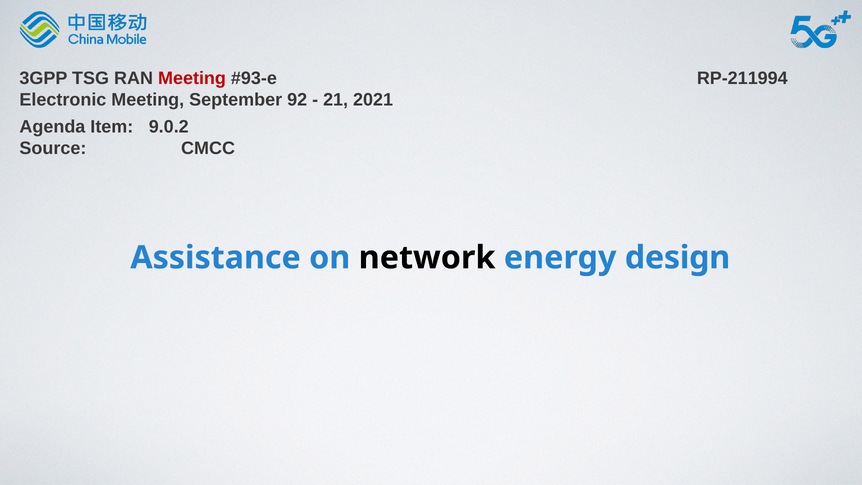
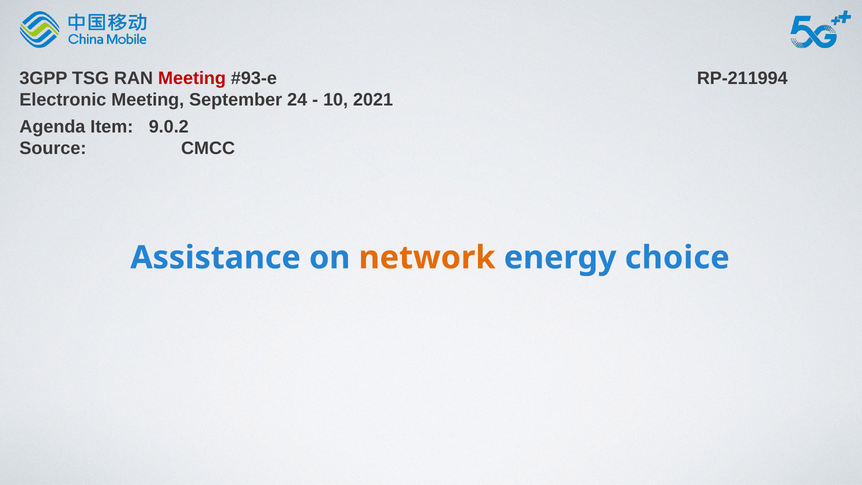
92: 92 -> 24 (297, 100)
21: 21 -> 10 (336, 100)
network colour: black -> orange (427, 258)
design: design -> choice (677, 258)
